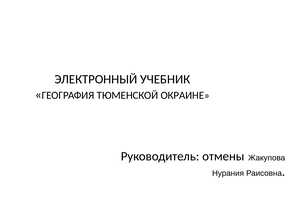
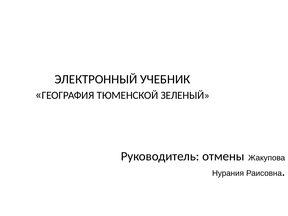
ОКРАИНЕ: ОКРАИНЕ -> ЗЕЛЕНЫЙ (185, 95)
